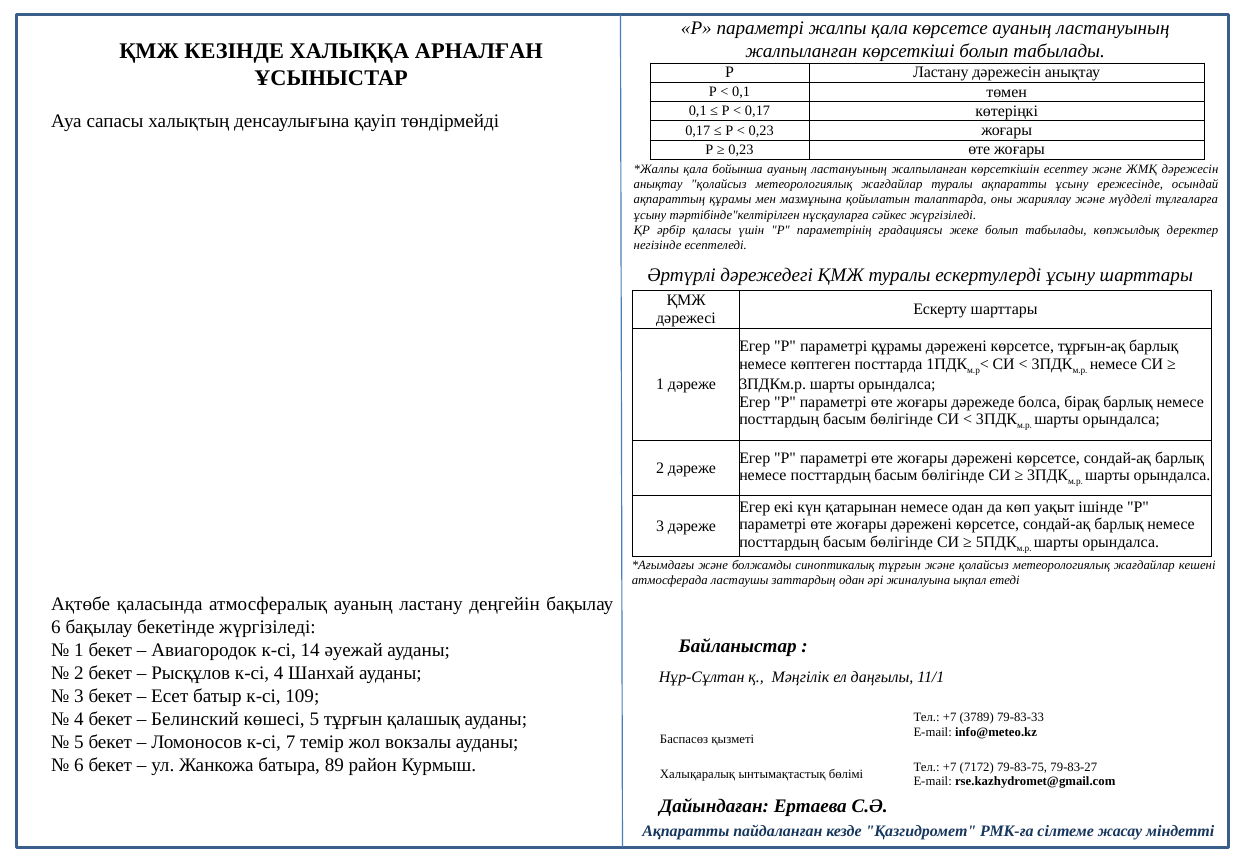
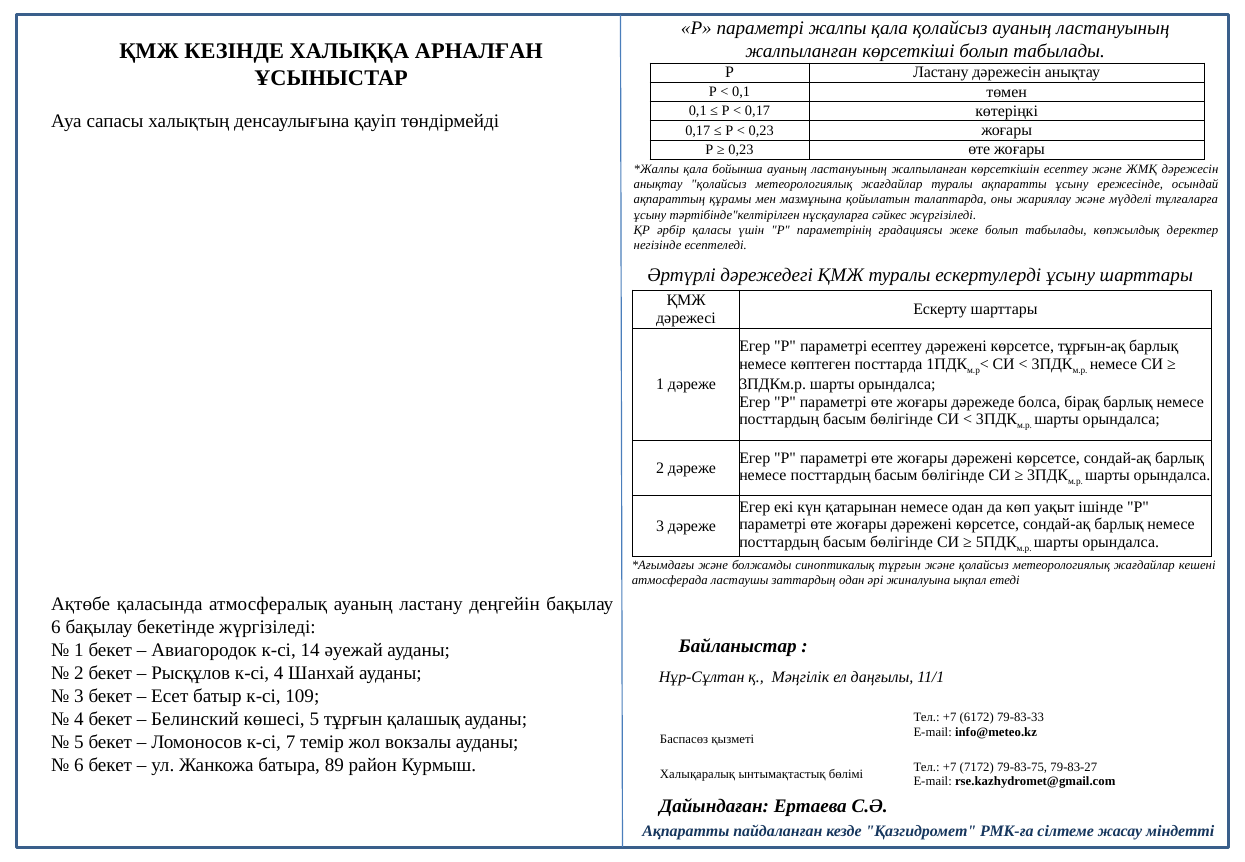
қала көрсетсе: көрсетсе -> қолайсыз (950, 28)
параметрі құрамы: құрамы -> есептеу (897, 346)
3789: 3789 -> 6172 (977, 718)
